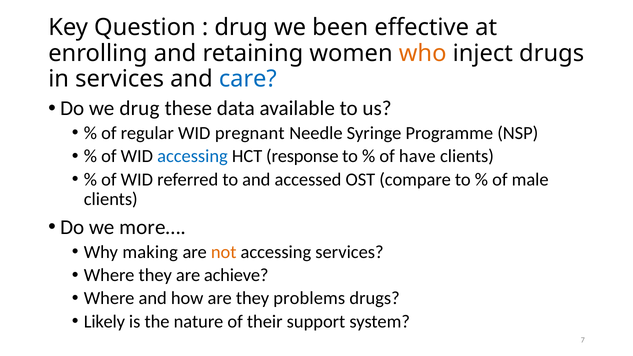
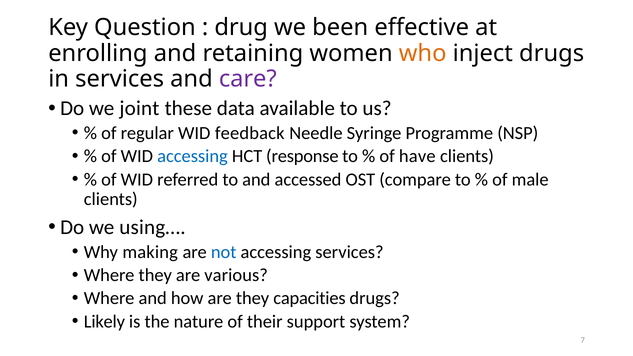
care colour: blue -> purple (248, 79)
we drug: drug -> joint (139, 108)
pregnant: pregnant -> feedback (250, 133)
more…: more… -> using… (152, 227)
not colour: orange -> blue (224, 252)
achieve: achieve -> various (236, 275)
problems: problems -> capacities (309, 298)
